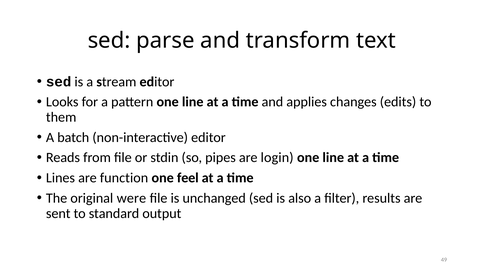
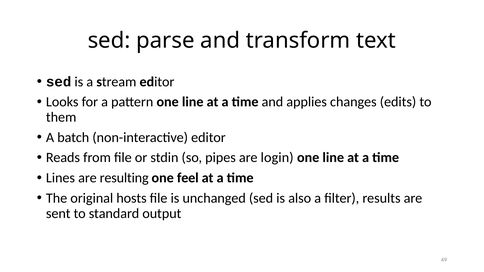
function: function -> resulting (124, 178)
were: were -> hosts (132, 198)
